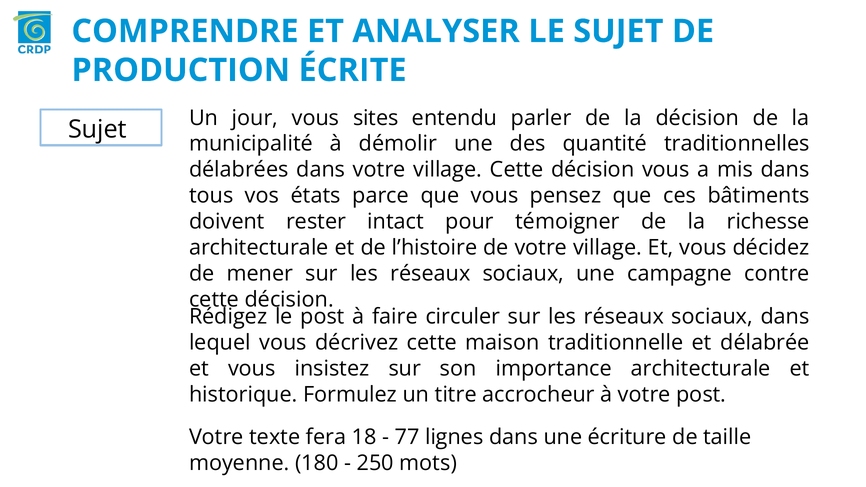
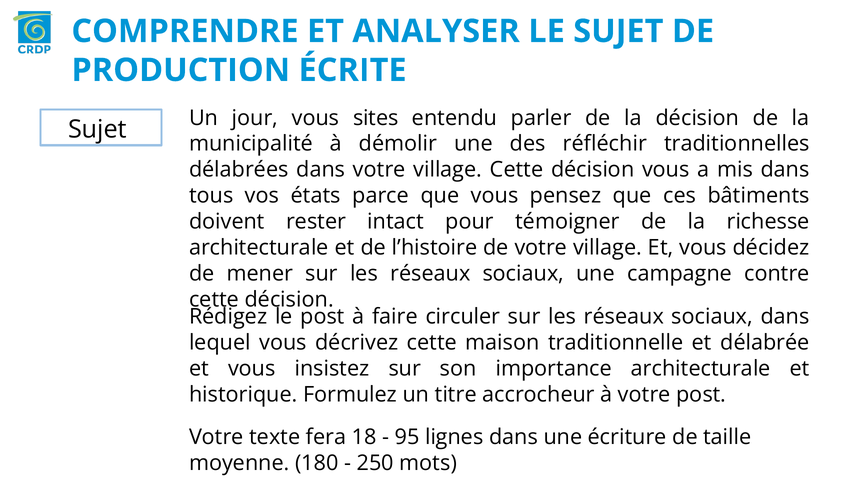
quantité: quantité -> réfléchir (605, 144)
77: 77 -> 95 (407, 437)
